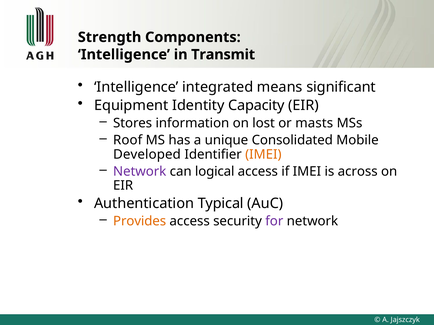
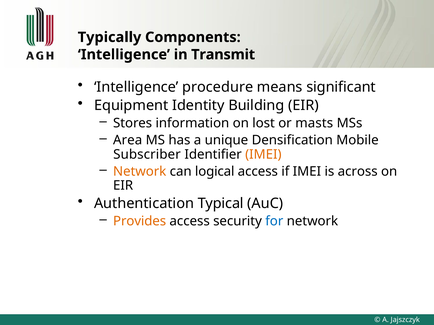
Strength: Strength -> Typically (110, 37)
integrated: integrated -> procedure (218, 87)
Capacity: Capacity -> Building (256, 106)
Roof: Roof -> Area (128, 140)
Consolidated: Consolidated -> Densification (292, 140)
Developed: Developed -> Subscriber (147, 155)
Network colour: purple -> orange (140, 172)
for colour: purple -> blue (274, 221)
